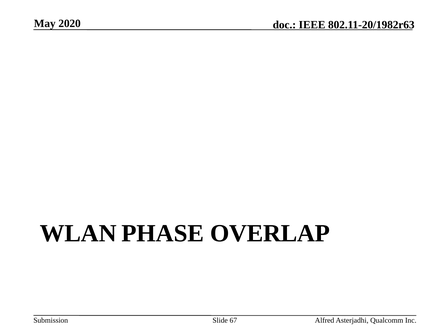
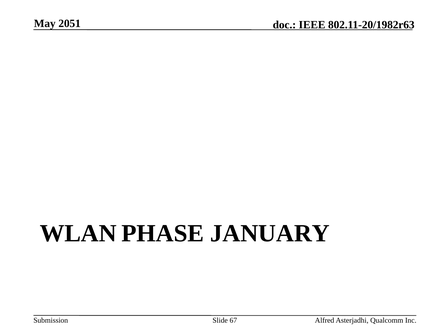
2020: 2020 -> 2051 (70, 24)
OVERLAP: OVERLAP -> JANUARY (270, 234)
